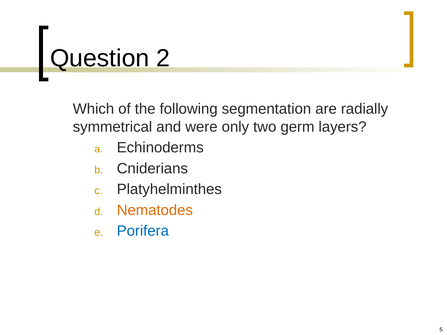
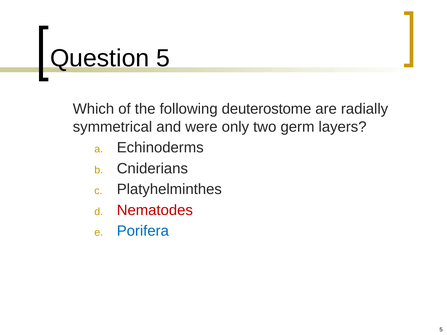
Question 2: 2 -> 5 (163, 58)
segmentation: segmentation -> deuterostome (267, 109)
Nematodes colour: orange -> red (155, 210)
